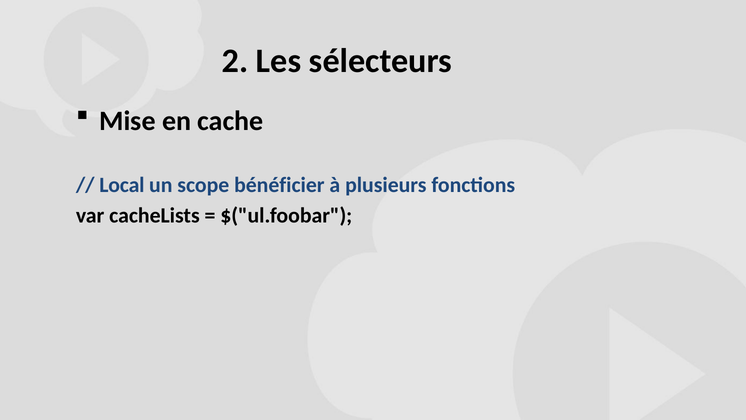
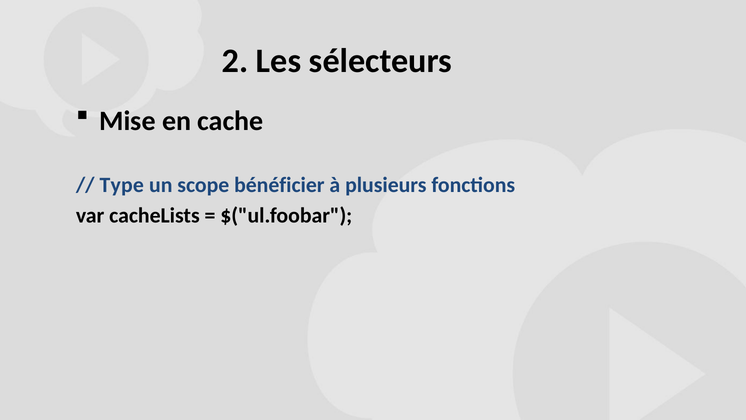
Local: Local -> Type (122, 185)
